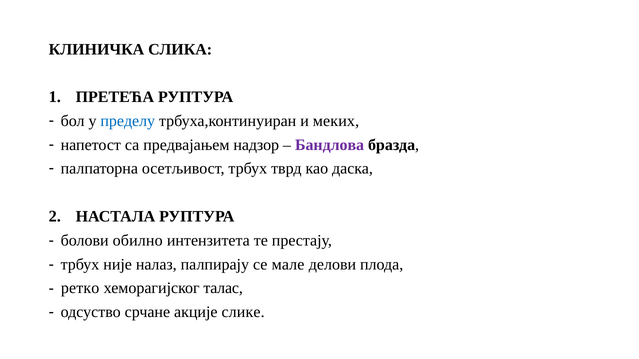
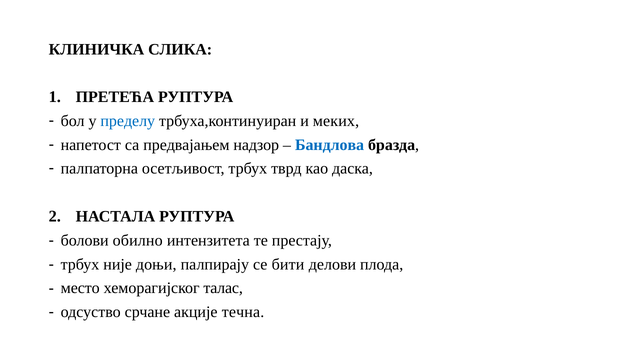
Бандлова colour: purple -> blue (330, 145)
налаз: налаз -> доњи (156, 265)
мале: мале -> бити (288, 265)
ретко: ретко -> место (80, 288)
слике: слике -> течна (243, 312)
